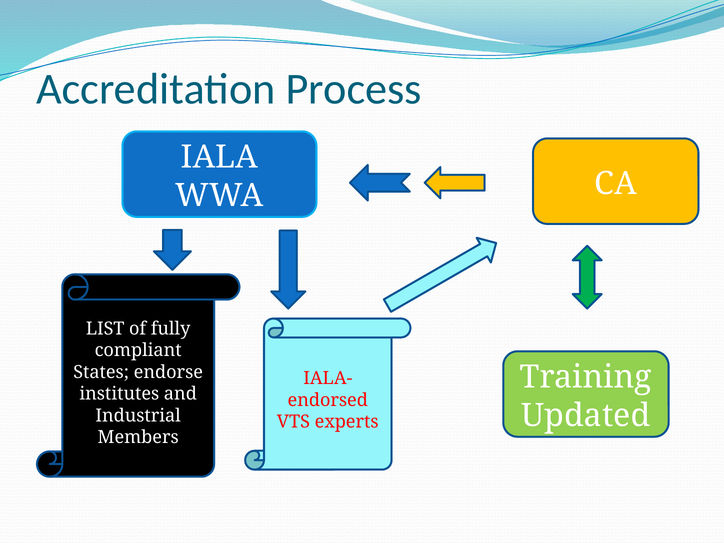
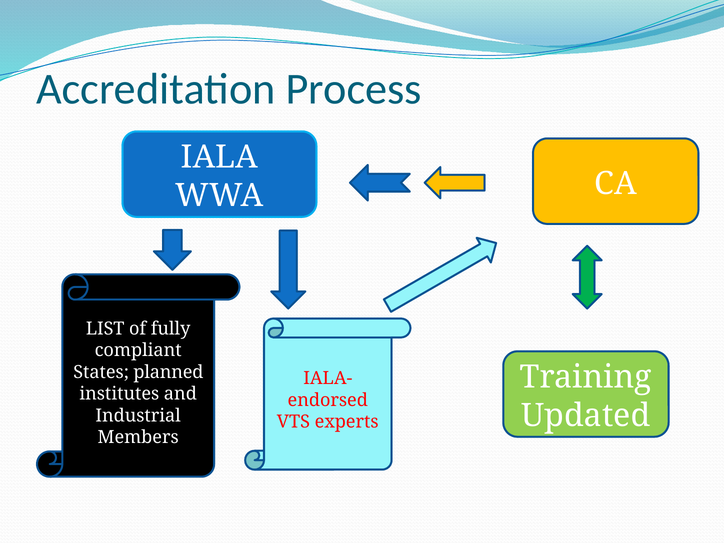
endorse: endorse -> planned (168, 372)
